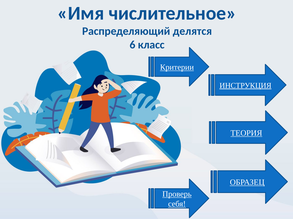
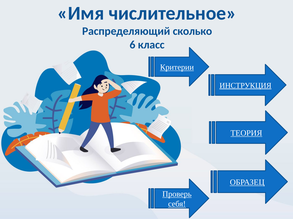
делятся: делятся -> сколько (192, 31)
